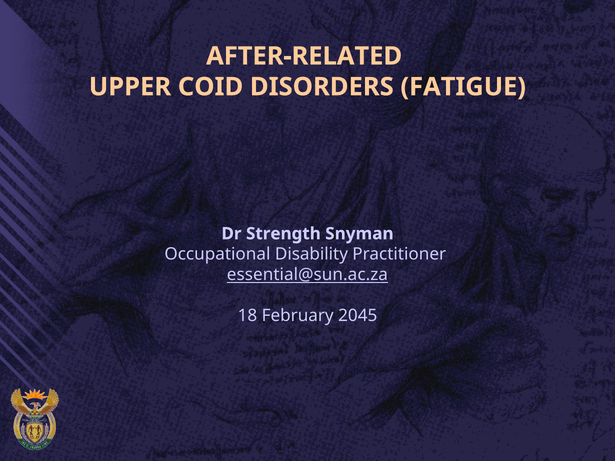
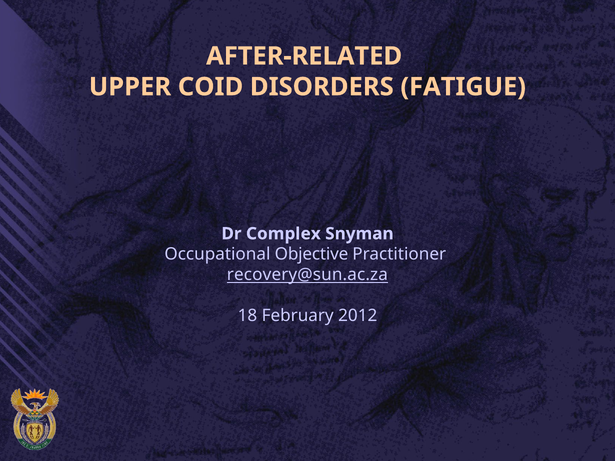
Strength: Strength -> Complex (283, 234)
Disability: Disability -> Objective (312, 254)
essential@sun.ac.za: essential@sun.ac.za -> recovery@sun.ac.za (307, 275)
2045: 2045 -> 2012 (358, 316)
